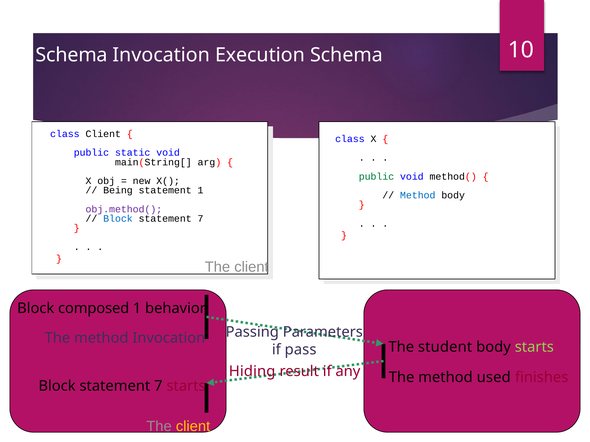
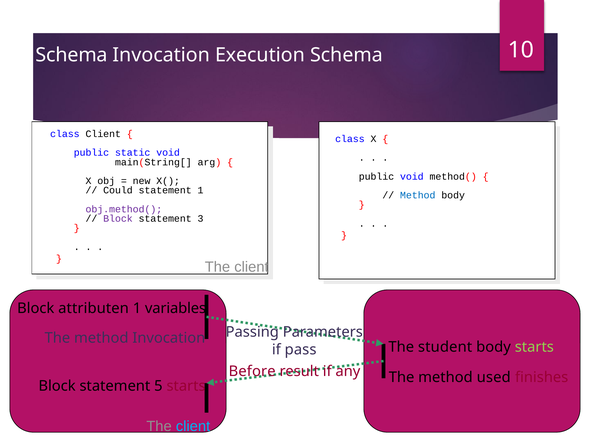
public colour: green -> black (376, 177)
Being: Being -> Could (118, 191)
Block colour: blue -> purple (118, 219)
7: 7 -> 3 (201, 219)
composed: composed -> attributen (94, 309)
behavior: behavior -> variables (175, 309)
Hiding: Hiding -> Before (252, 372)
7: 7 -> 5 (158, 387)
client colour: yellow -> light blue (193, 427)
